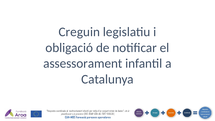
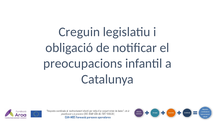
assessorament: assessorament -> preocupacions (83, 63)
